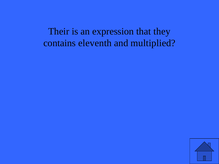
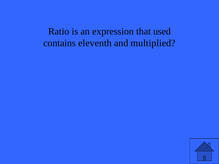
Their: Their -> Ratio (59, 31)
they: they -> used (162, 31)
